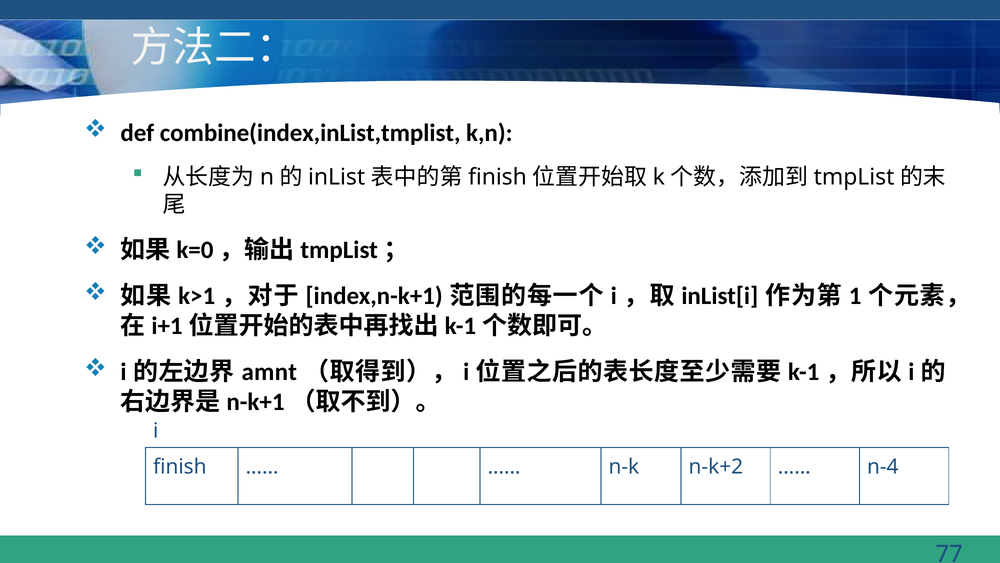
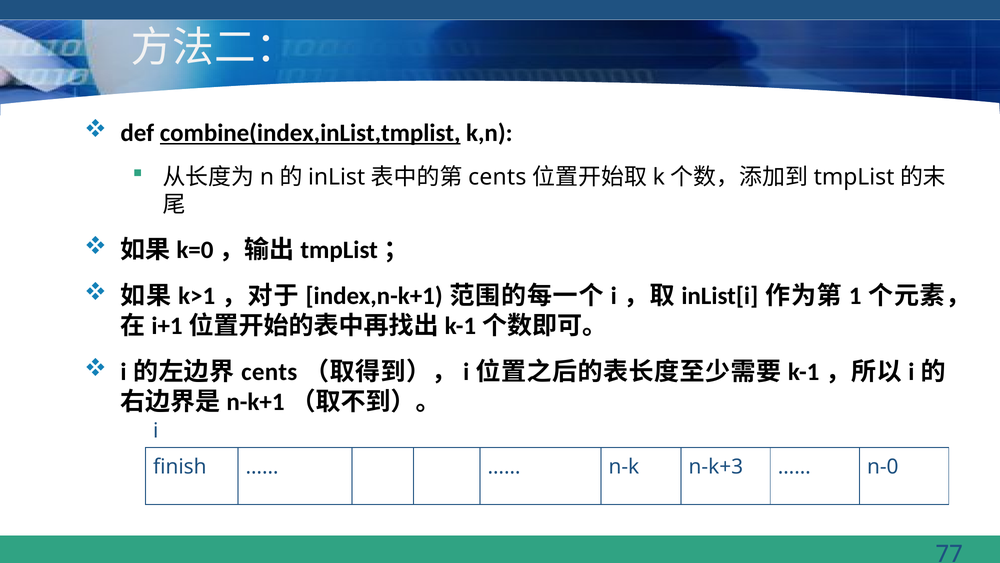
combine(index,inList,tmplist underline: none -> present (310, 133)
finish: finish -> cents (497, 177)
amnt: amnt -> cents (269, 372)
n-k+2: n-k+2 -> n-k+3 (716, 467)
n-4: n-4 -> n-0 (883, 467)
